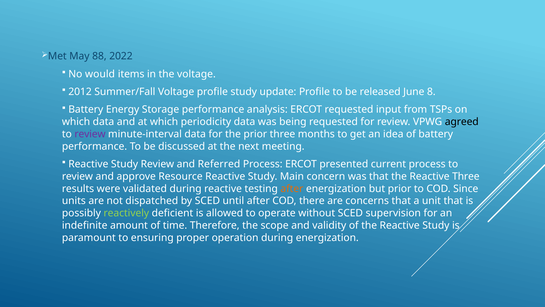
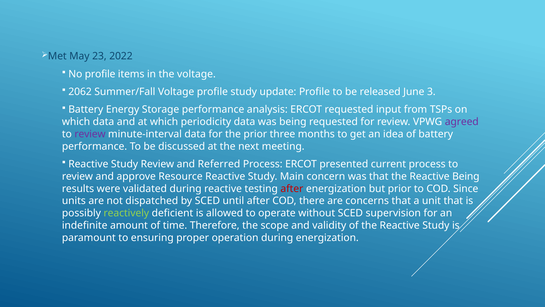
88: 88 -> 23 (99, 56)
No would: would -> profile (100, 74)
2012: 2012 -> 2062 (80, 92)
8: 8 -> 3 (431, 92)
agreed colour: black -> purple (462, 122)
Reactive Three: Three -> Being (466, 176)
after colour: orange -> red (292, 188)
